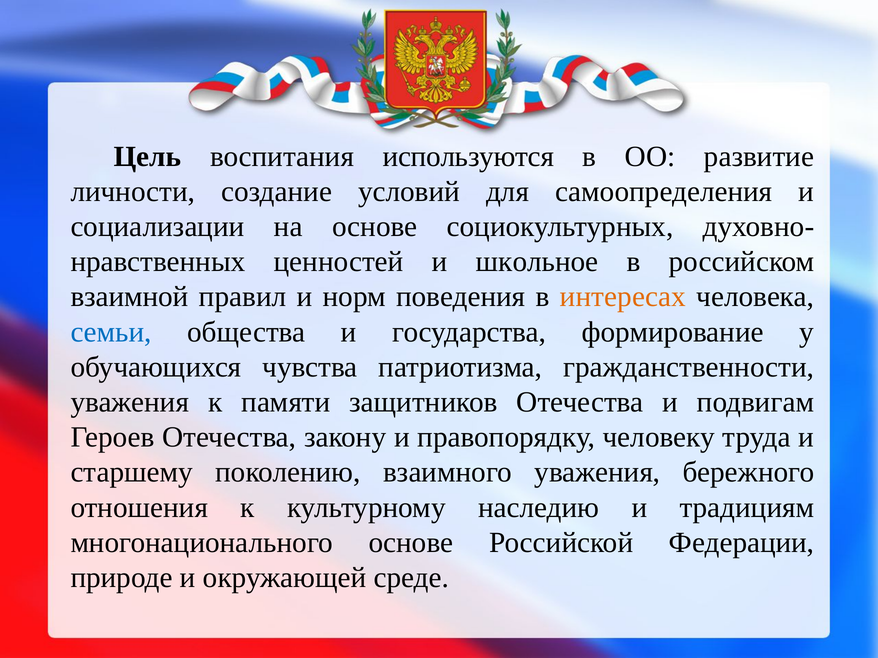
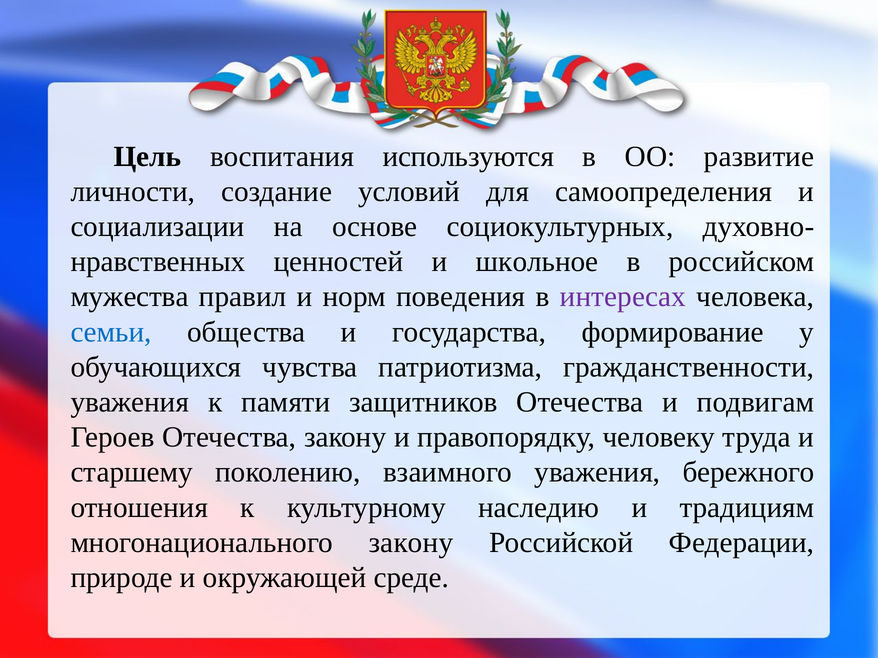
взаимной: взаимной -> мужества (130, 297)
интересах colour: orange -> purple (623, 297)
многонационального основе: основе -> закону (411, 543)
